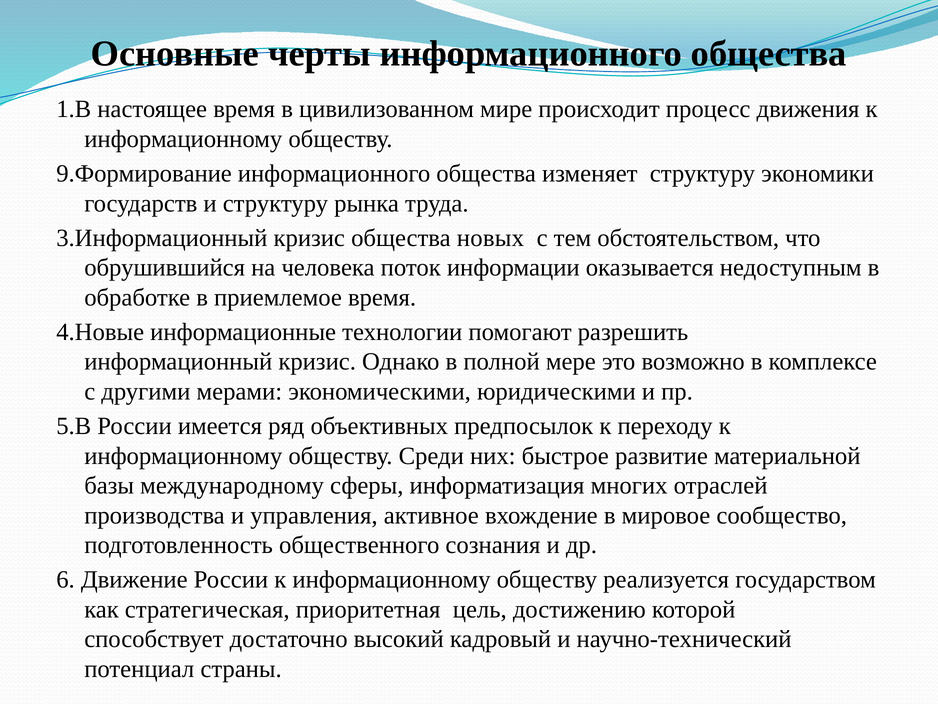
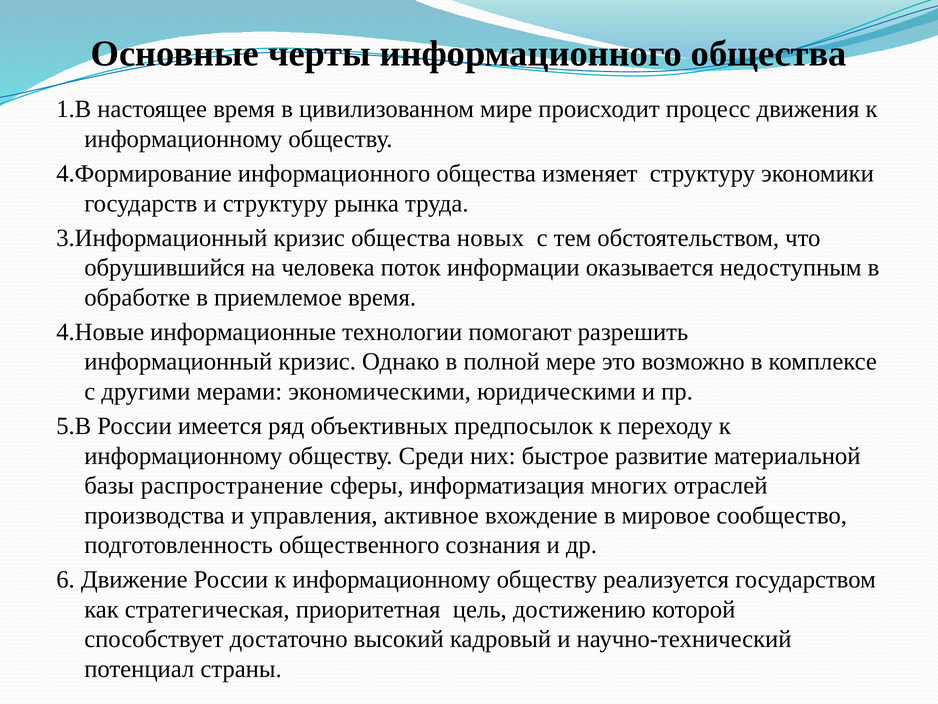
9.Формирование: 9.Формирование -> 4.Формирование (144, 174)
международному: международному -> распространение (232, 485)
